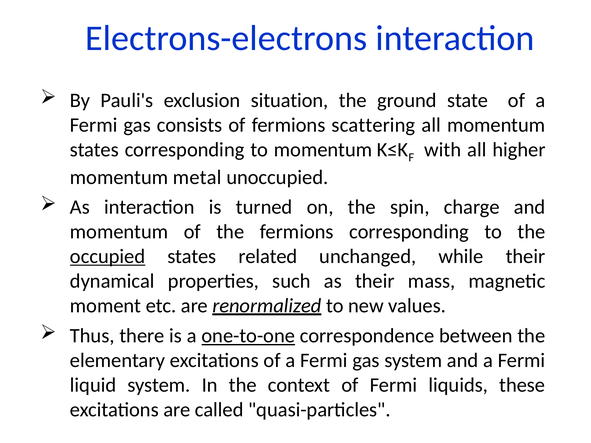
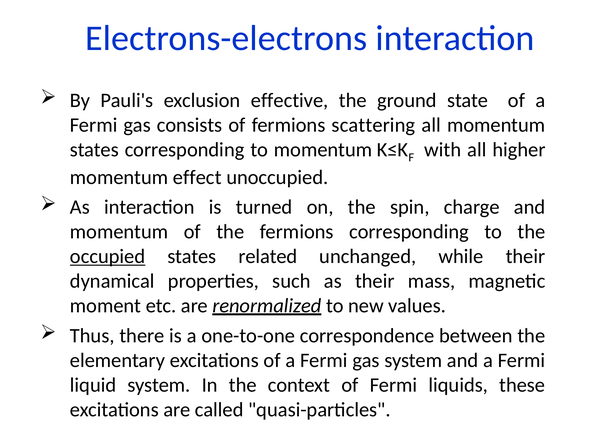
situation: situation -> effective (290, 100)
metal: metal -> effect (197, 177)
one-to-one underline: present -> none (248, 336)
